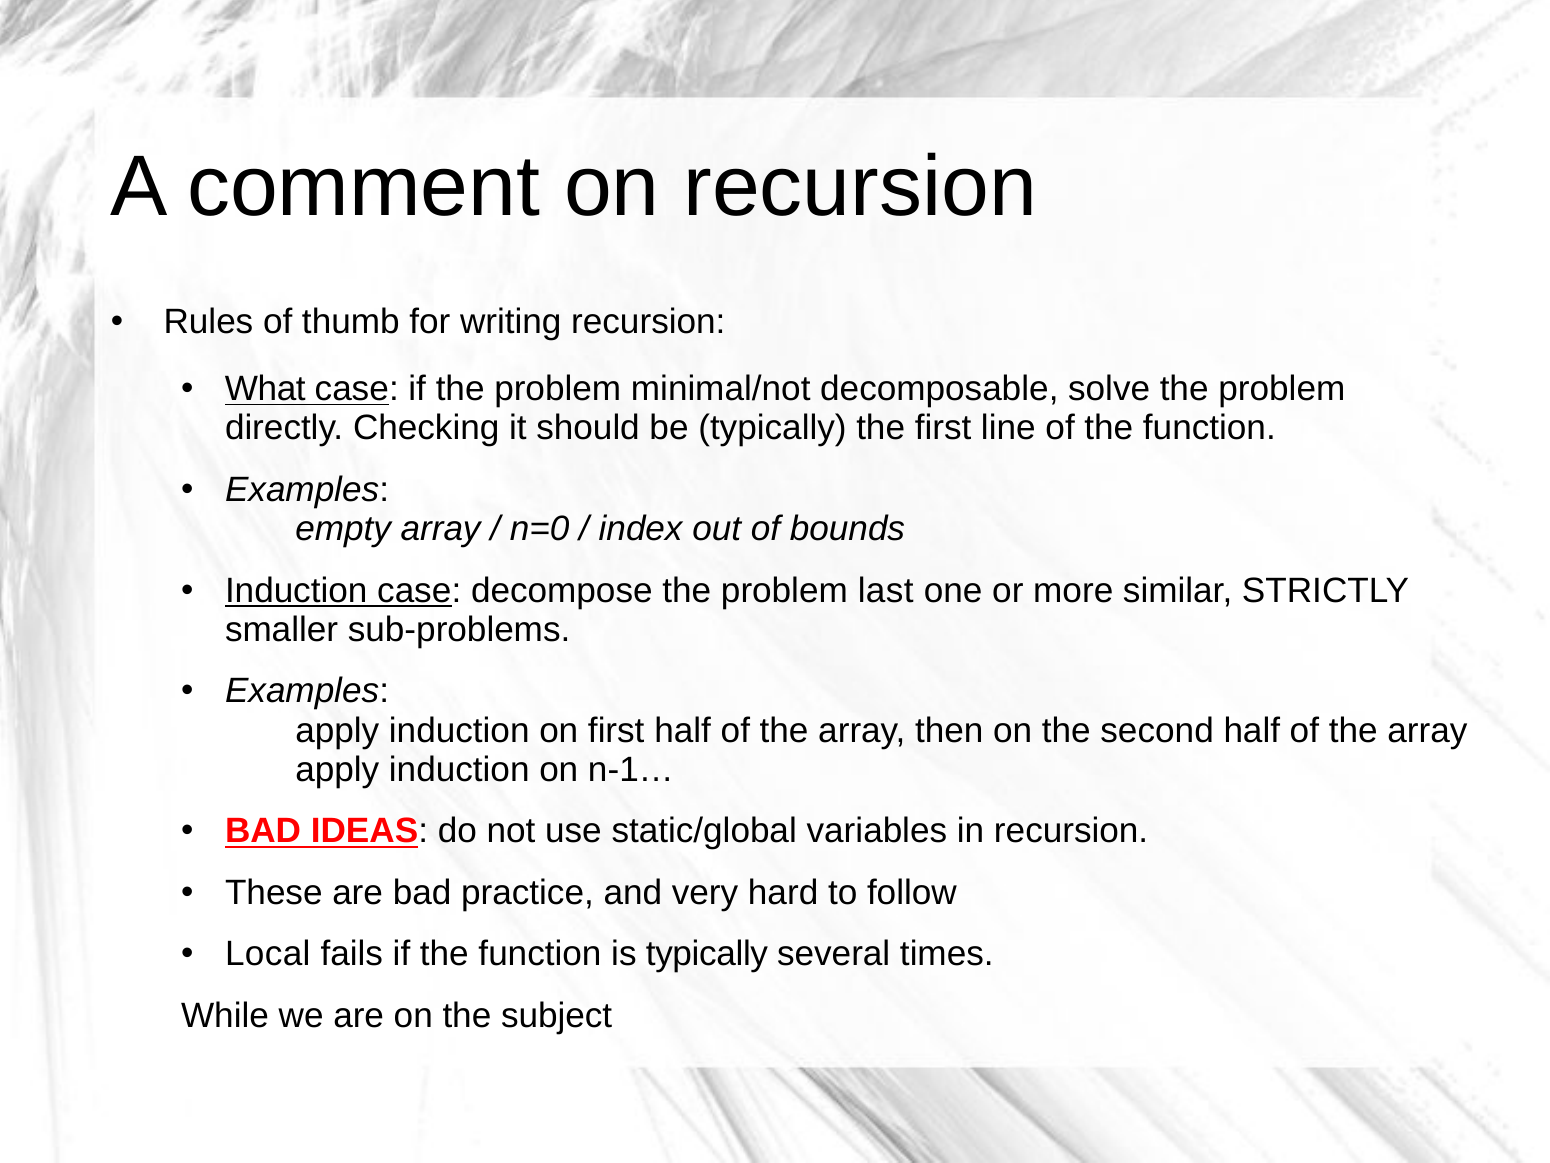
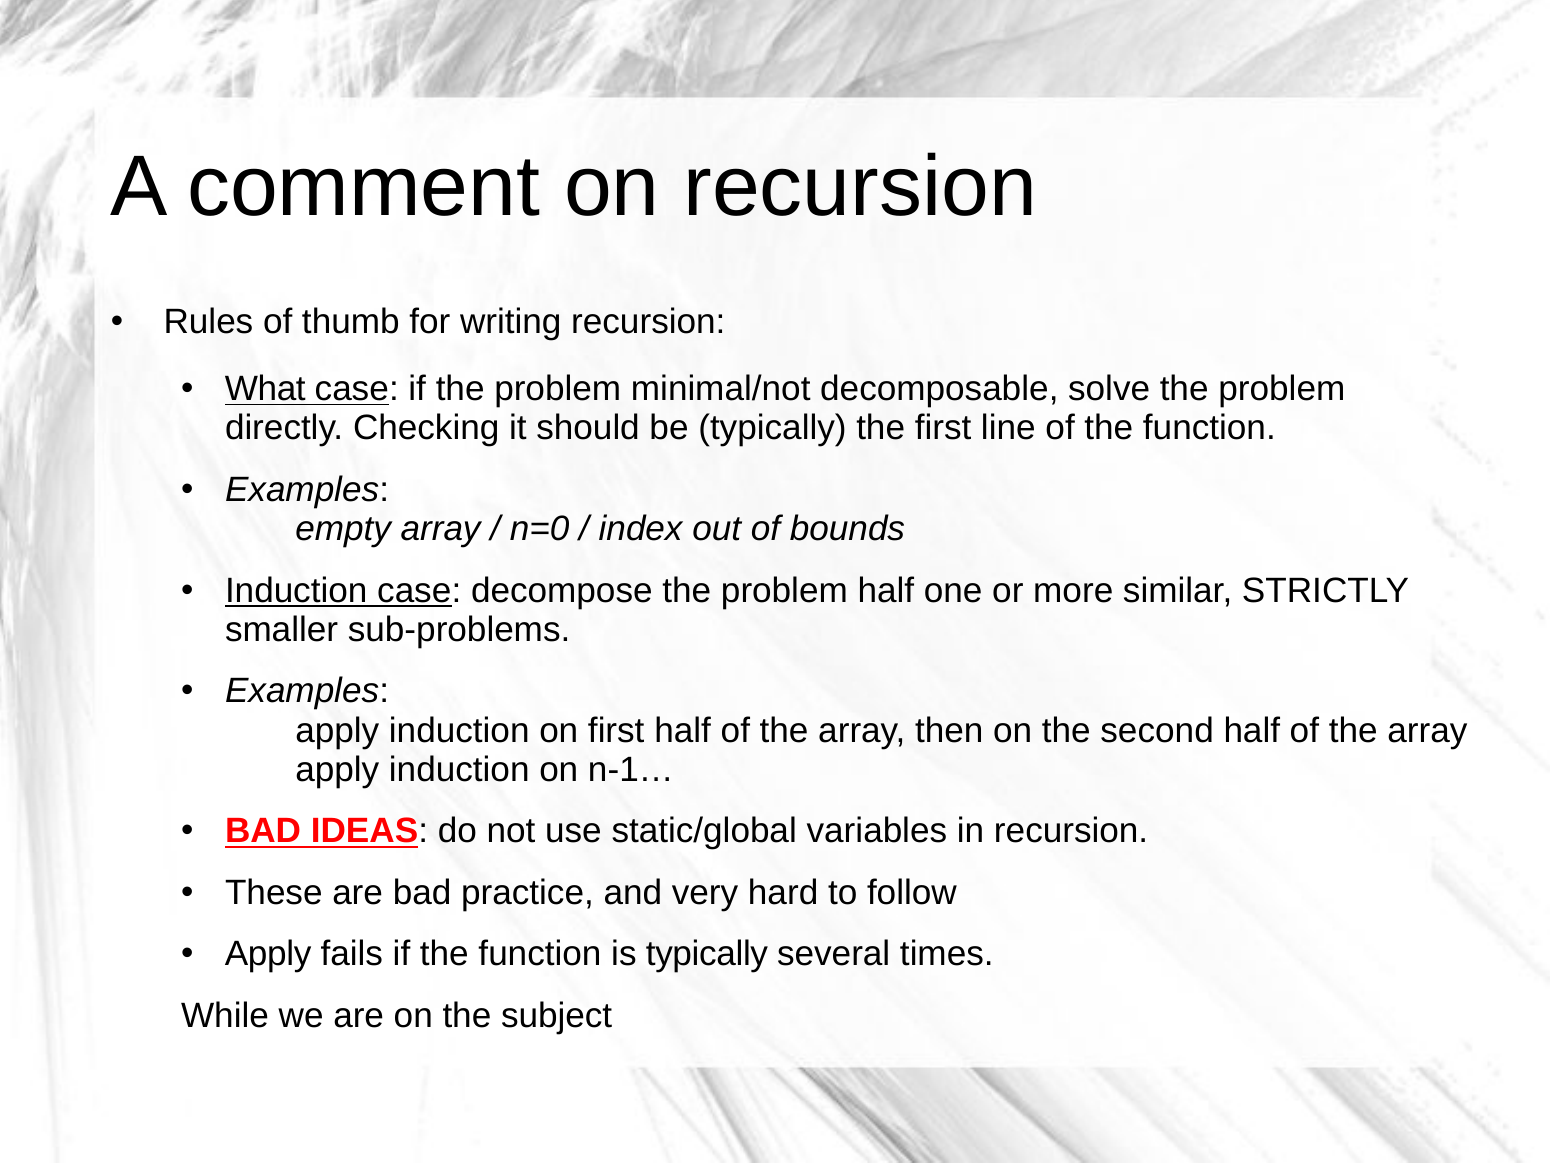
problem last: last -> half (886, 590)
Local: Local -> Apply (268, 954)
